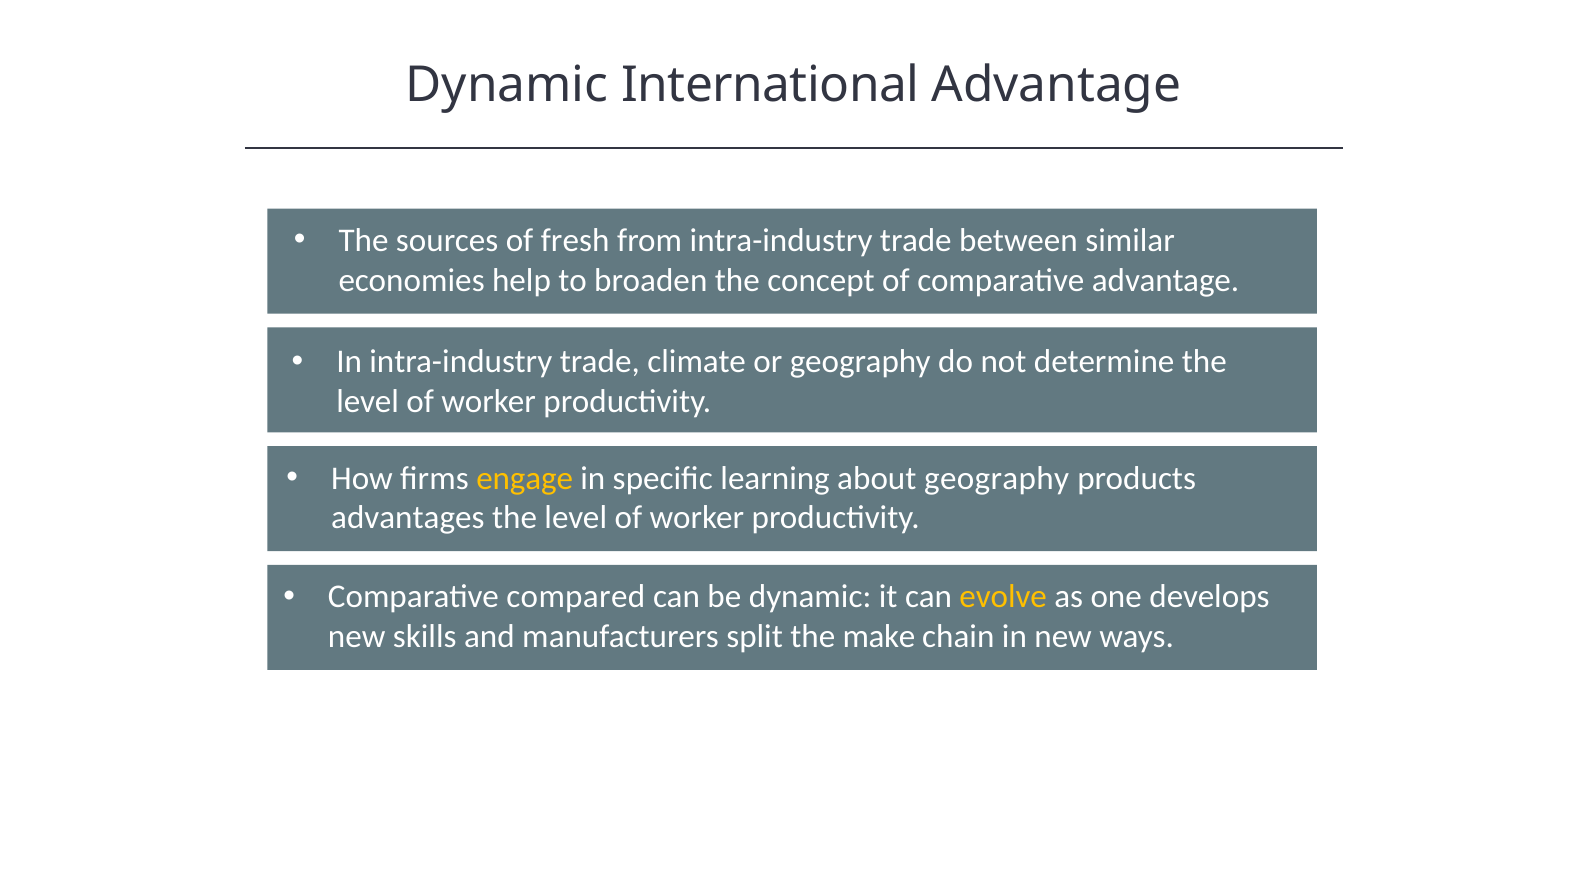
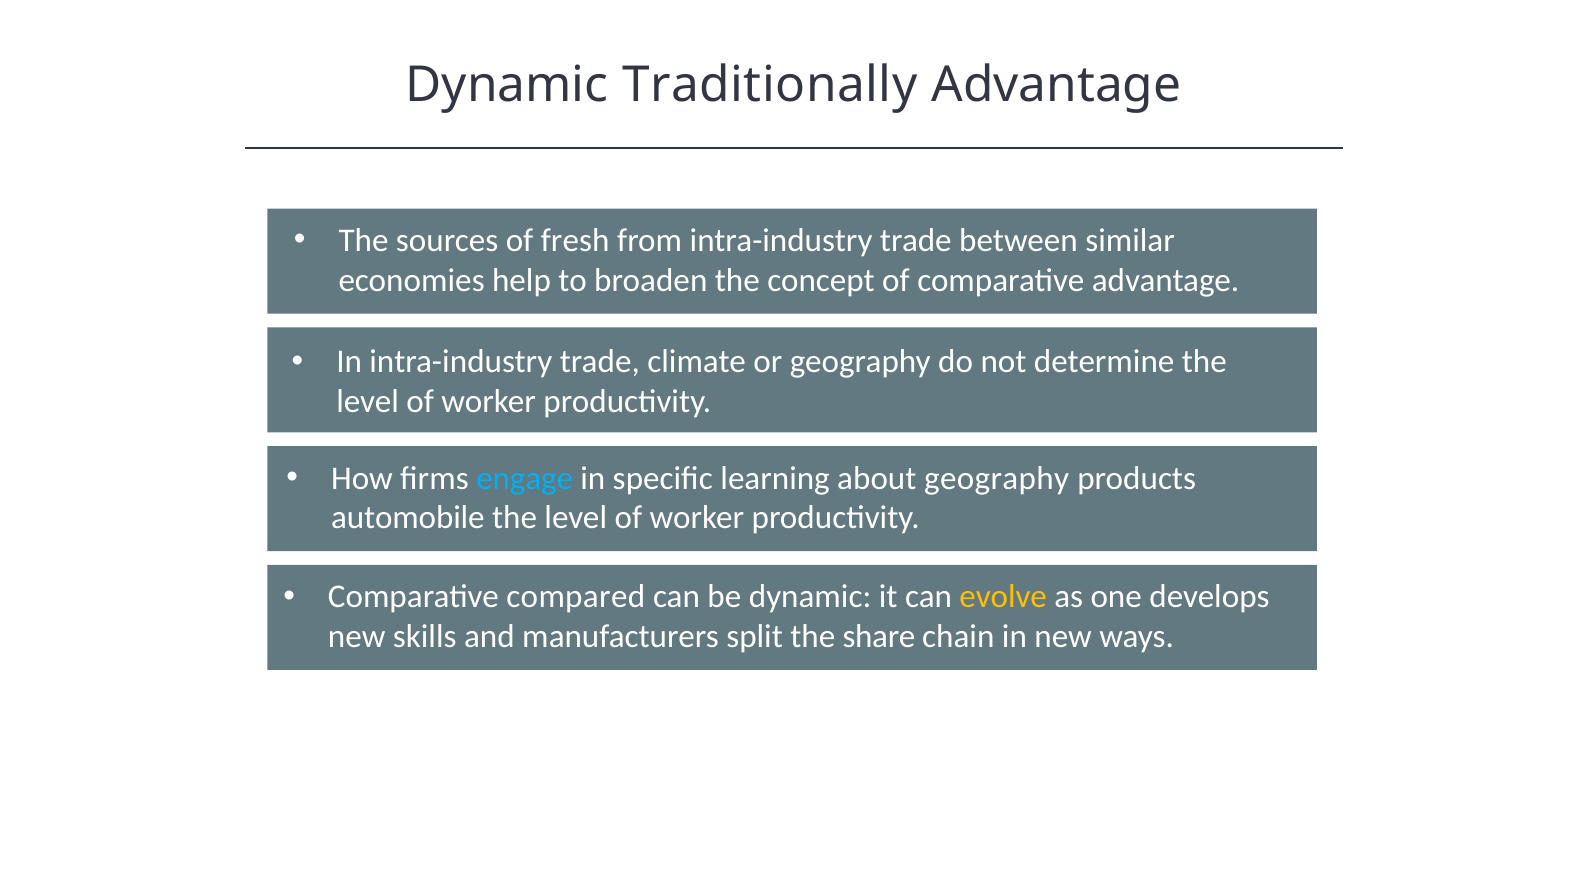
International: International -> Traditionally (770, 85)
engage colour: yellow -> light blue (525, 478)
advantages: advantages -> automobile (408, 518)
make: make -> share (879, 637)
